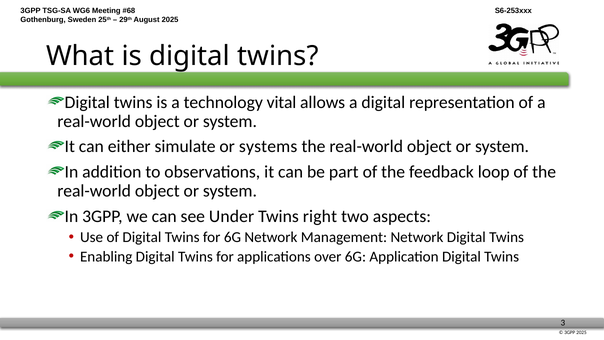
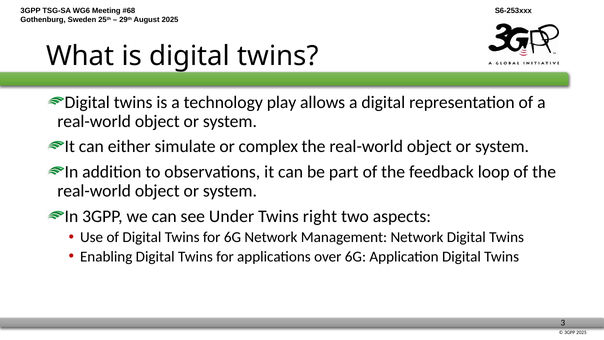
vital: vital -> play (282, 102)
systems: systems -> complex (268, 146)
